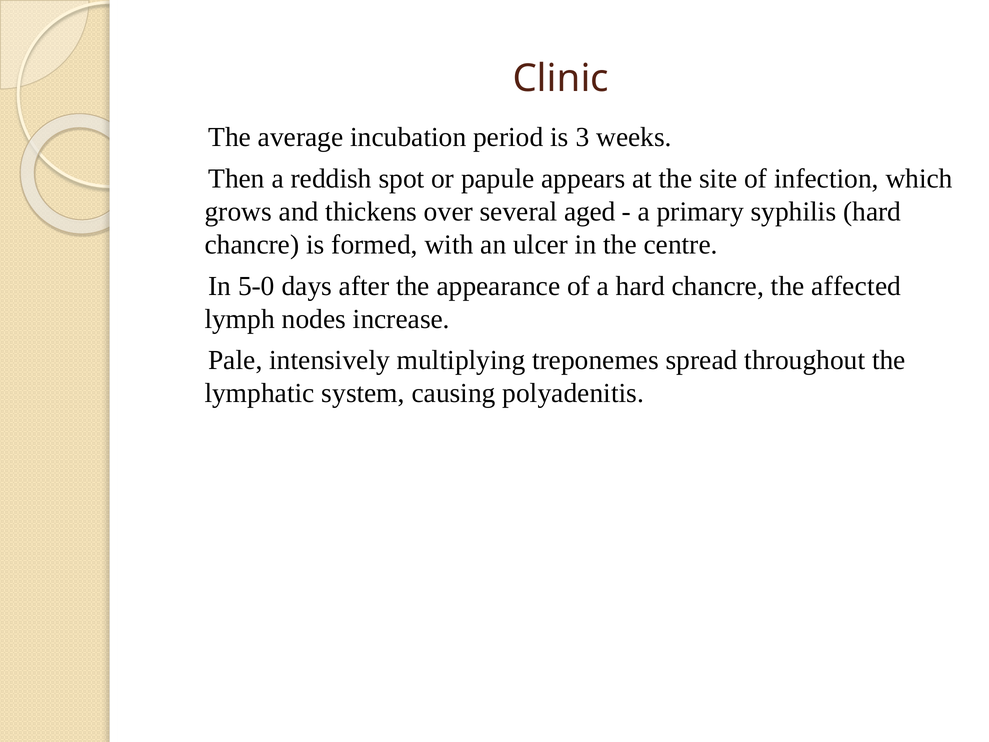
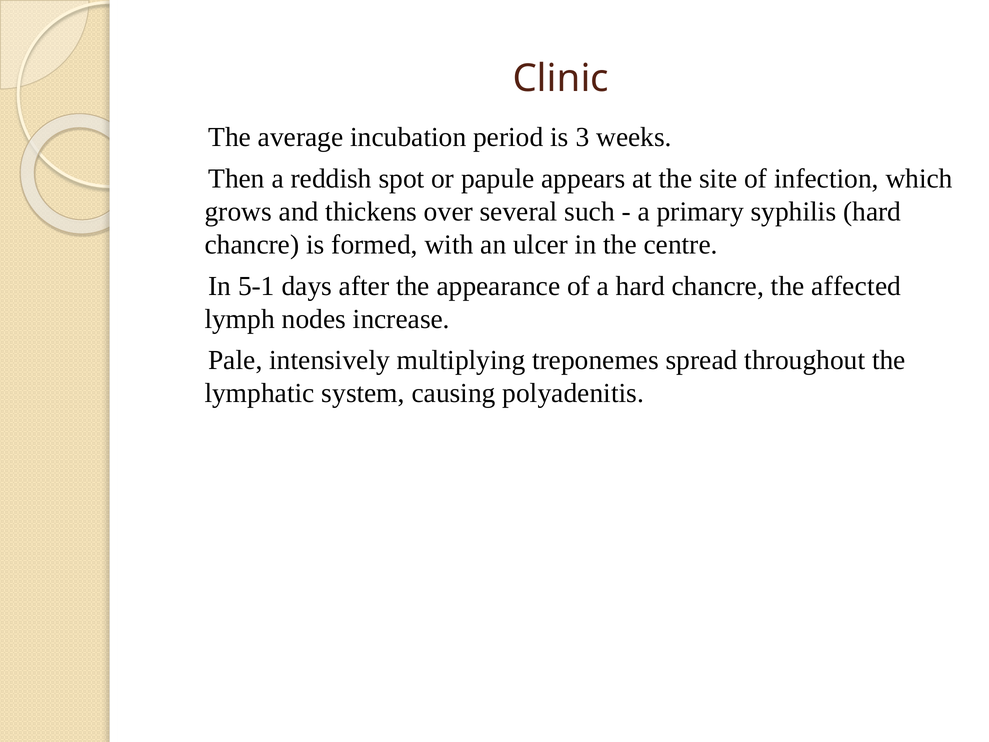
aged: aged -> such (590, 212)
5-0: 5-0 -> 5-1 (256, 286)
